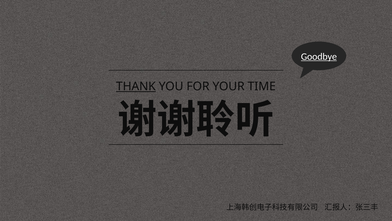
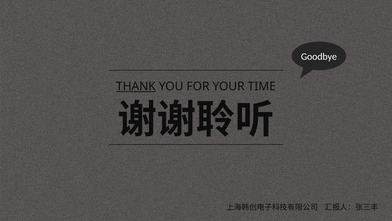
Goodbye underline: present -> none (319, 56)
